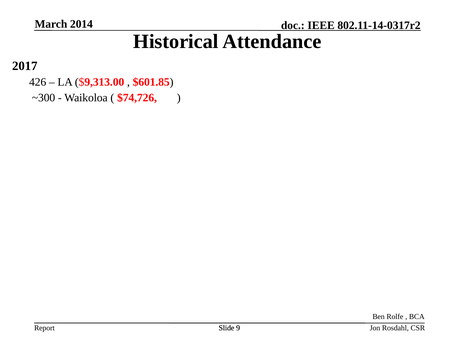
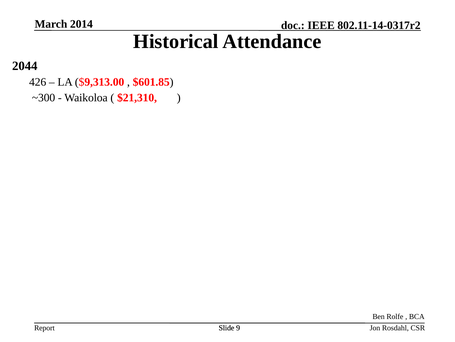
2017: 2017 -> 2044 (25, 66)
$74,726: $74,726 -> $21,310 (137, 97)
